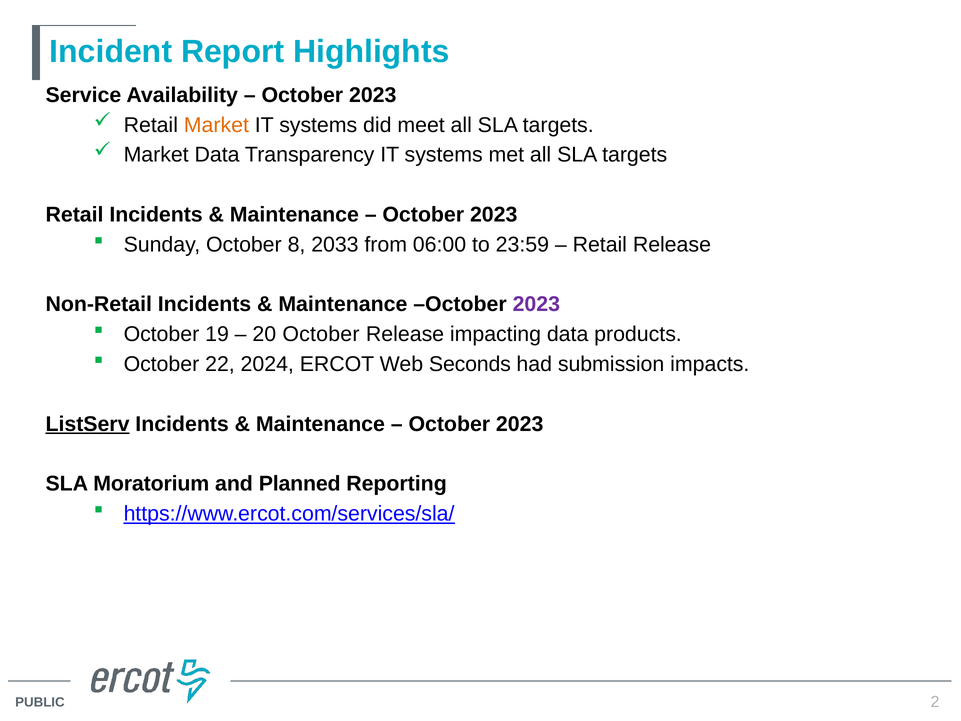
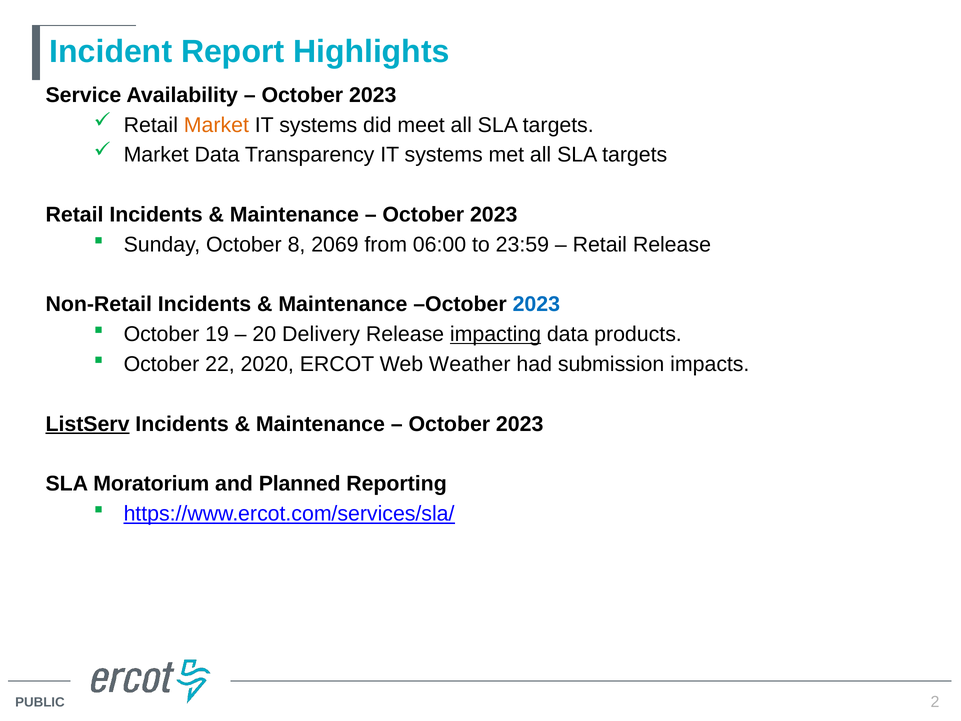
2033: 2033 -> 2069 (335, 245)
2023 colour: purple -> blue (536, 304)
20 October: October -> Delivery (321, 334)
impacting underline: none -> present (496, 334)
2024: 2024 -> 2020 (267, 364)
Seconds: Seconds -> Weather (470, 364)
